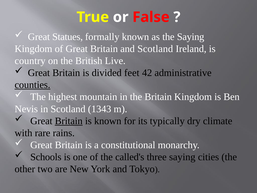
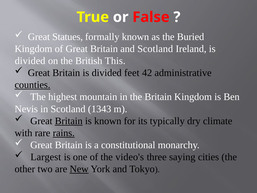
the Saying: Saying -> Buried (191, 37)
country: country -> divided (30, 61)
Live: Live -> This (115, 61)
rains underline: none -> present (64, 133)
Schools: Schools -> Largest (46, 157)
called's: called's -> video's (130, 157)
New underline: none -> present (79, 169)
